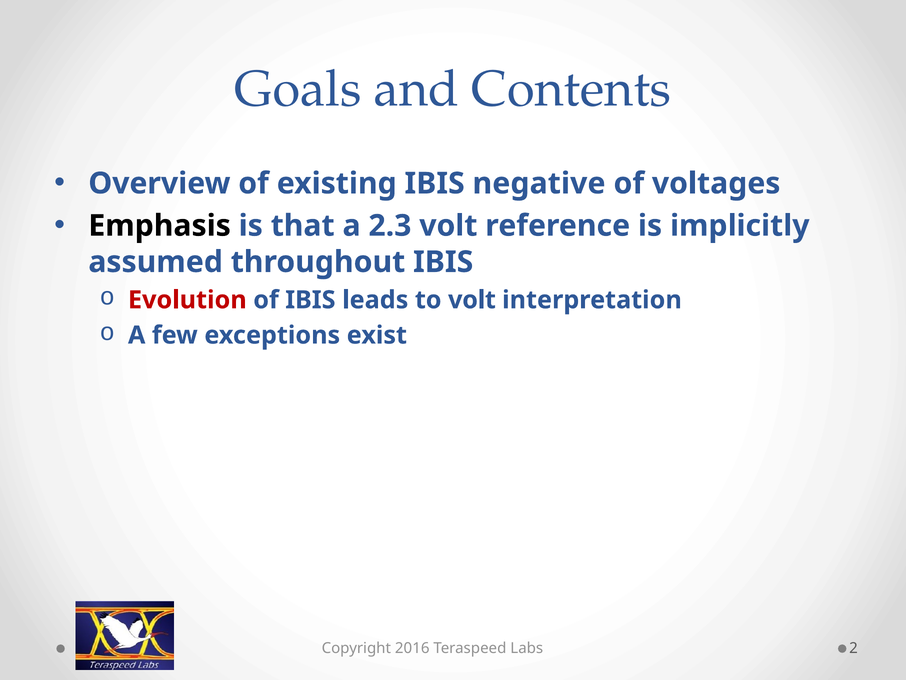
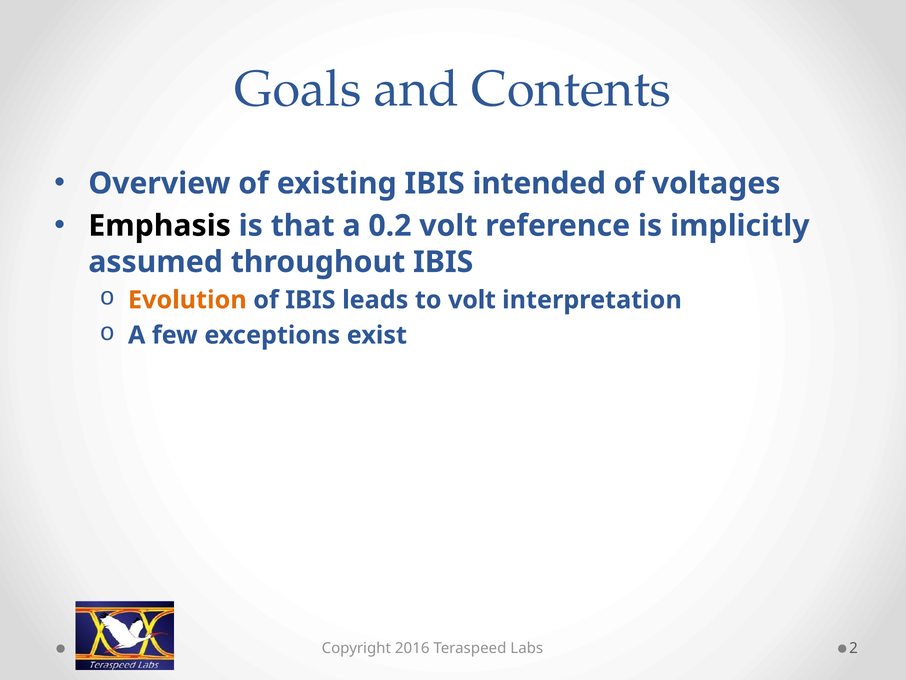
negative: negative -> intended (539, 183)
2.3: 2.3 -> 0.2 (390, 226)
Evolution colour: red -> orange (187, 300)
